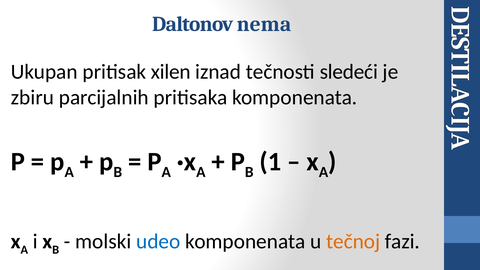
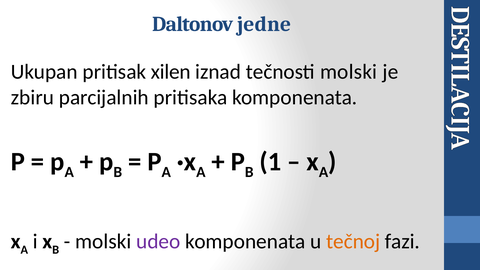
nema: nema -> jedne (264, 24)
tečnosti sledeći: sledeći -> molski (349, 72)
udeo colour: blue -> purple (158, 241)
